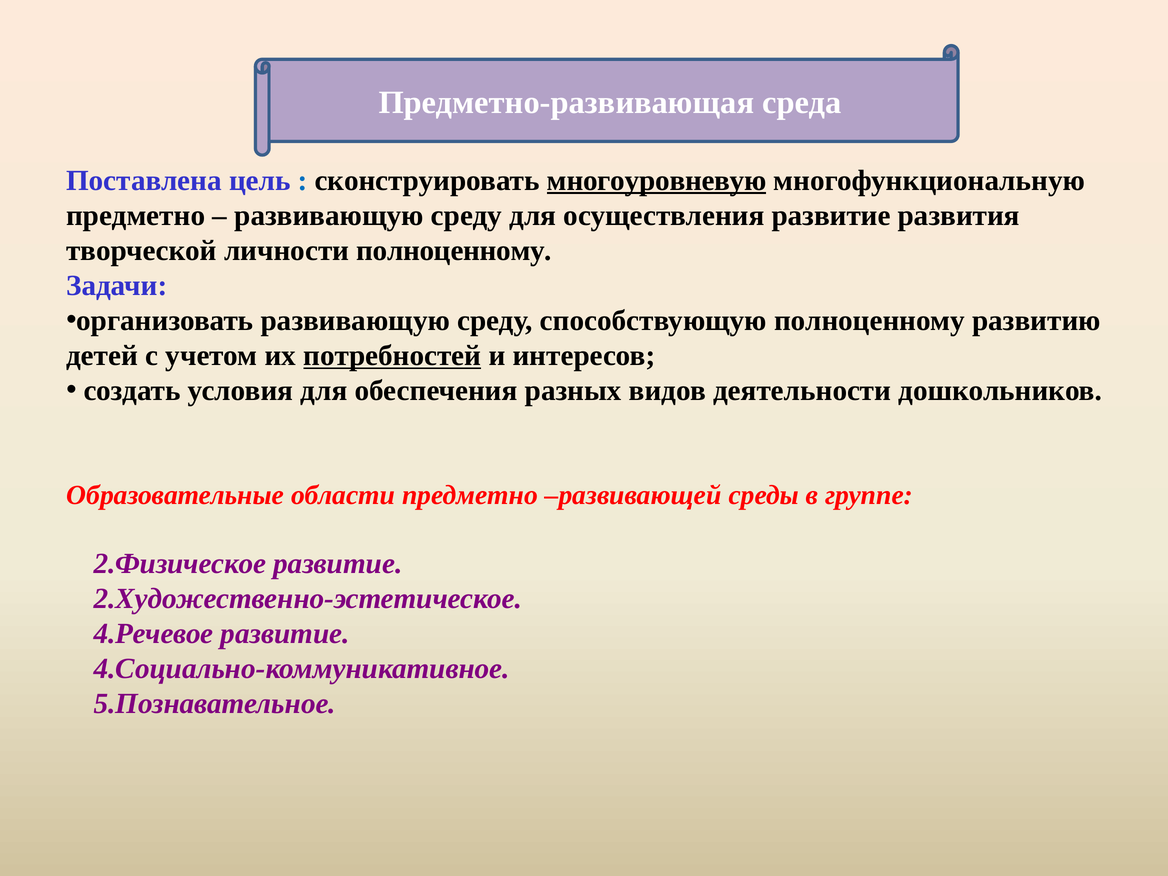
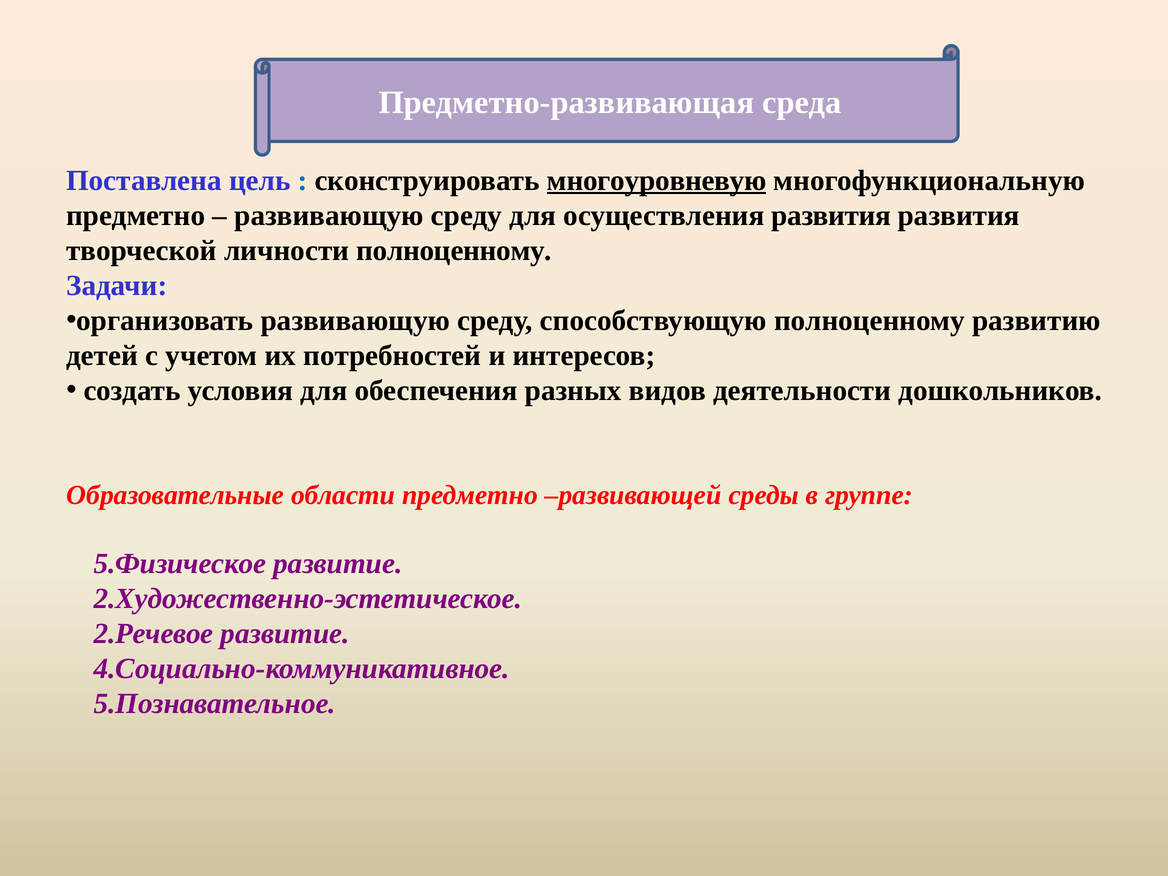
осуществления развитие: развитие -> развития (831, 215)
потребностей underline: present -> none (392, 356)
2.Физическое: 2.Физическое -> 5.Физическое (180, 564)
4.Речевое: 4.Речевое -> 2.Речевое (154, 634)
